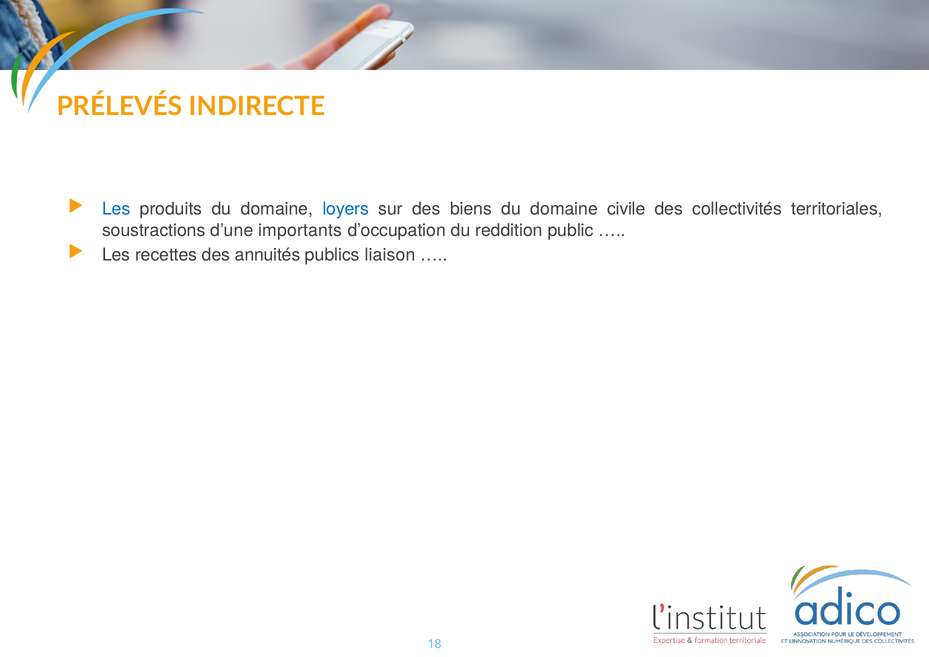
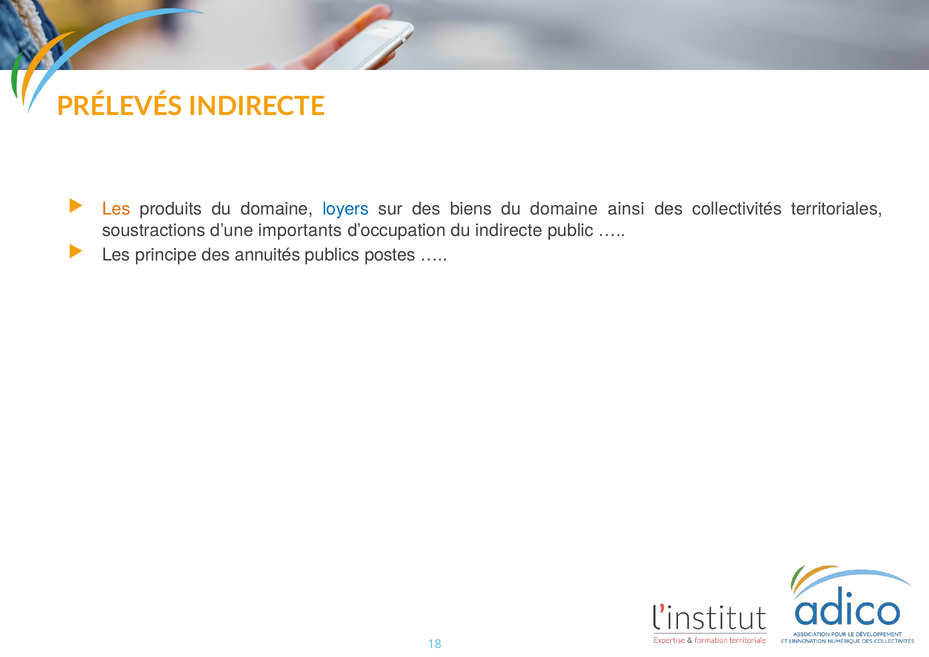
Les colour: blue -> orange (116, 209)
civile: civile -> ainsi (626, 209)
du reddition: reddition -> indirecte (509, 230)
recettes: recettes -> principe (166, 255)
liaison: liaison -> postes (390, 255)
